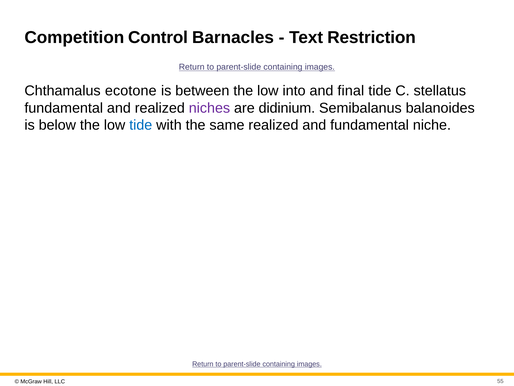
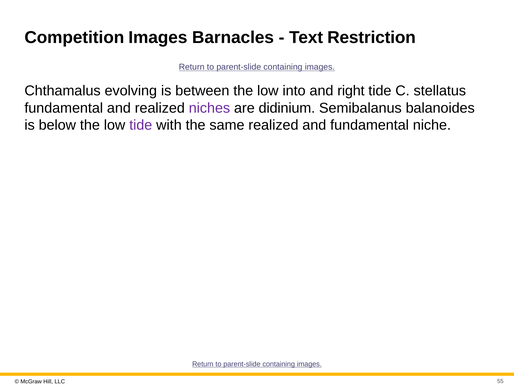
Competition Control: Control -> Images (158, 37)
ecotone: ecotone -> evolving (131, 91)
final: final -> right (351, 91)
tide colour: blue -> purple (141, 125)
